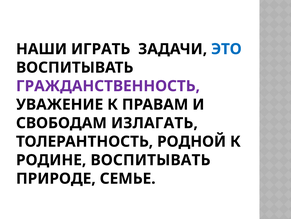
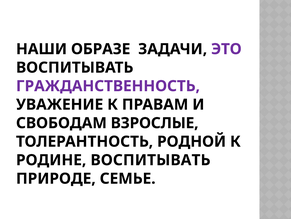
ИГРАТЬ: ИГРАТЬ -> ОБРАЗЕ (101, 49)
ЭТО colour: blue -> purple (226, 49)
ИЗЛАГАТЬ: ИЗЛАГАТЬ -> ВЗРОСЛЫЕ (155, 123)
